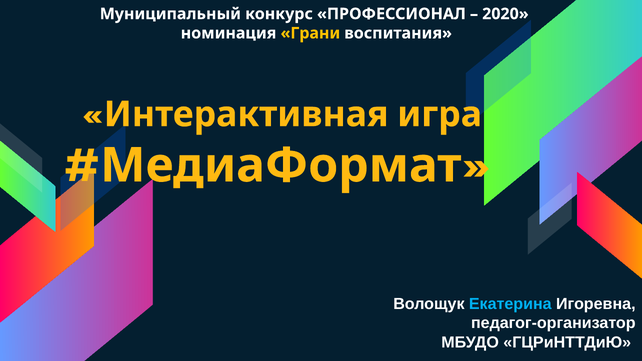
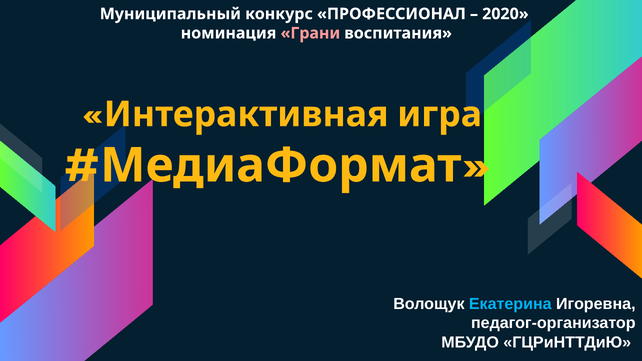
Грани colour: yellow -> pink (310, 33)
